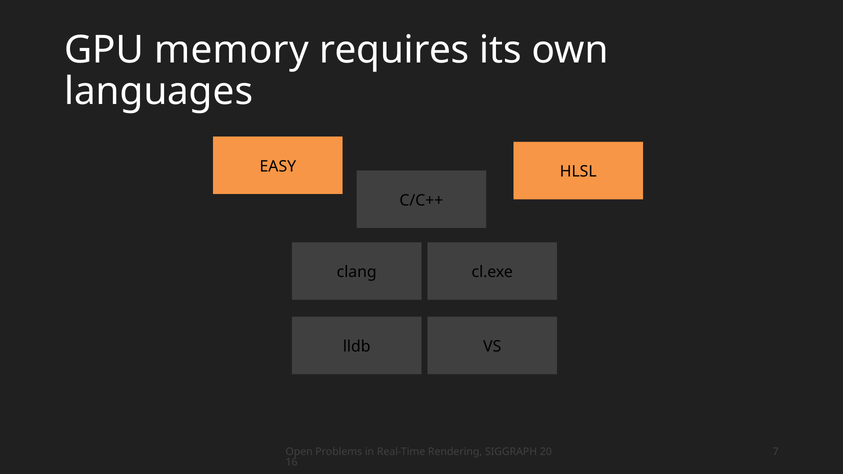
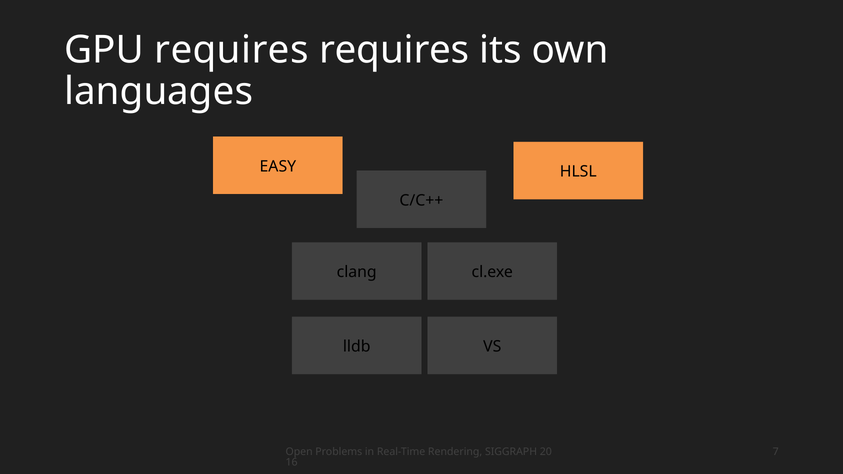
GPU memory: memory -> requires (231, 50)
